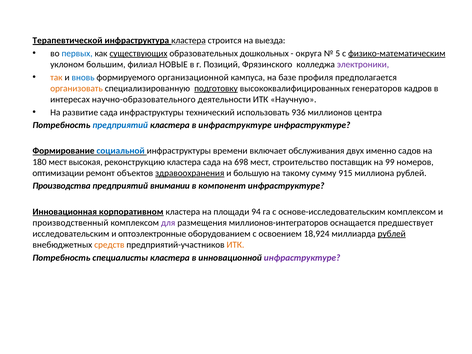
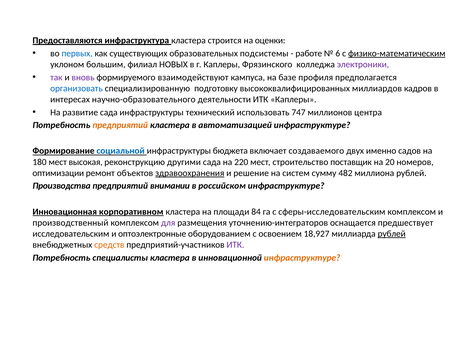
Терапевтической: Терапевтической -> Предоставляются (68, 41)
кластера underline: present -> none (189, 41)
выезда: выезда -> оценки (270, 41)
существующих underline: present -> none (138, 53)
дошкольных: дошкольных -> подсистемы (264, 53)
округа: округа -> работе (309, 53)
5: 5 -> 6 (338, 53)
НОВЫЕ: НОВЫЕ -> НОВЫХ (173, 64)
г Позиций: Позиций -> Каплеры (222, 64)
так colour: orange -> purple (56, 77)
вновь colour: blue -> purple (83, 77)
организационной: организационной -> взаимодействуют (193, 77)
организовать colour: orange -> blue (77, 88)
подготовку underline: present -> none (216, 88)
генераторов: генераторов -> миллиардов (377, 88)
ИТК Научную: Научную -> Каплеры (293, 99)
936: 936 -> 747 (298, 112)
предприятий colour: blue -> orange (120, 125)
в инфраструктуре: инфраструктуре -> автоматизацией (235, 125)
времени: времени -> бюджета (230, 151)
обслуживания: обслуживания -> создаваемого (316, 151)
реконструкцию кластера: кластера -> другими (184, 162)
698: 698 -> 220 (241, 162)
99: 99 -> 20 (390, 162)
большую: большую -> решение (251, 173)
такому: такому -> систем (296, 173)
915: 915 -> 482 (345, 173)
компонент: компонент -> российском (222, 186)
94: 94 -> 84 (256, 212)
основе-исследовательским: основе-исследовательским -> сферы-исследовательским (332, 212)
миллионов-интеграторов: миллионов-интеграторов -> уточнению-интеграторов (278, 223)
18,924: 18,924 -> 18,927 (317, 234)
ИТК colour: orange -> purple (235, 245)
инфраструктуре colour: purple -> orange (302, 258)
